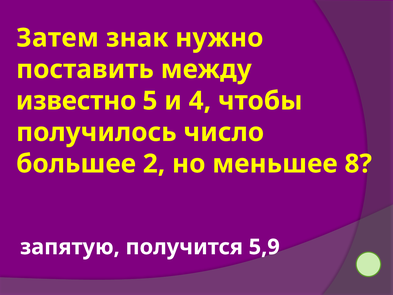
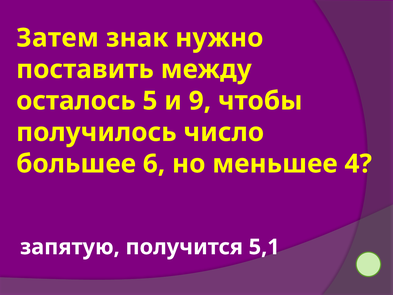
известно: известно -> осталось (76, 101)
4: 4 -> 9 (200, 101)
2: 2 -> 6 (154, 164)
8: 8 -> 4 (358, 164)
5,9: 5,9 -> 5,1 (264, 247)
